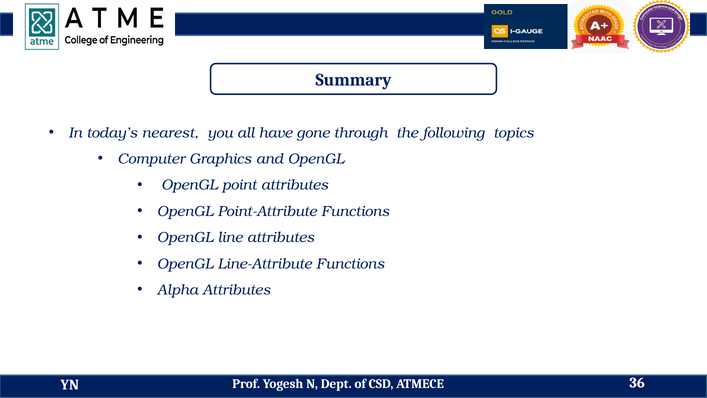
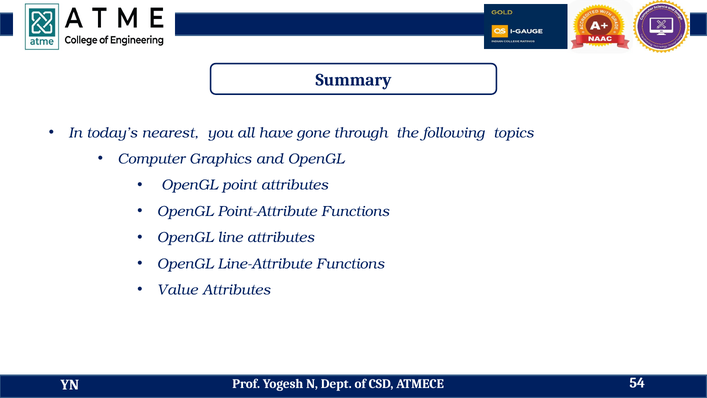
Alpha: Alpha -> Value (177, 290)
36: 36 -> 54 (637, 383)
